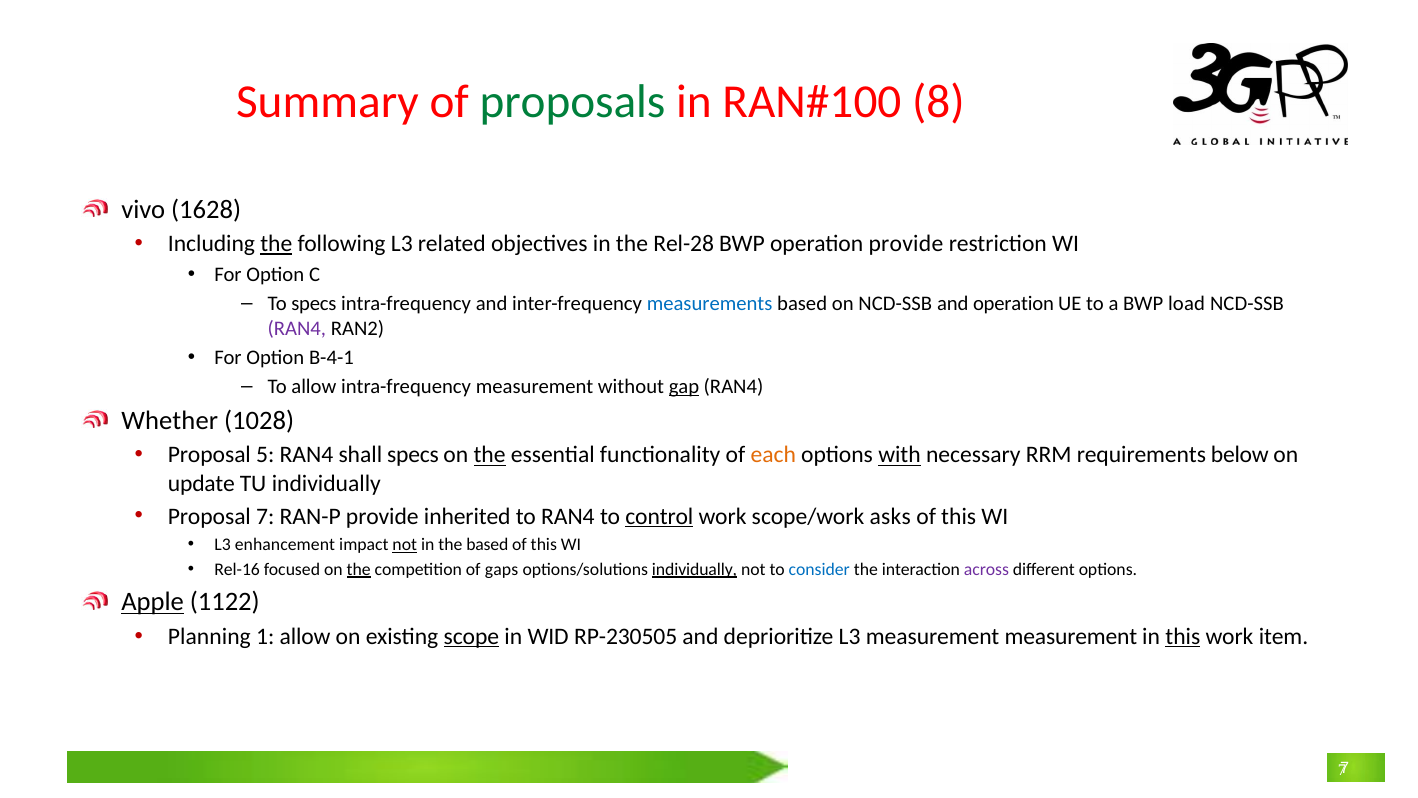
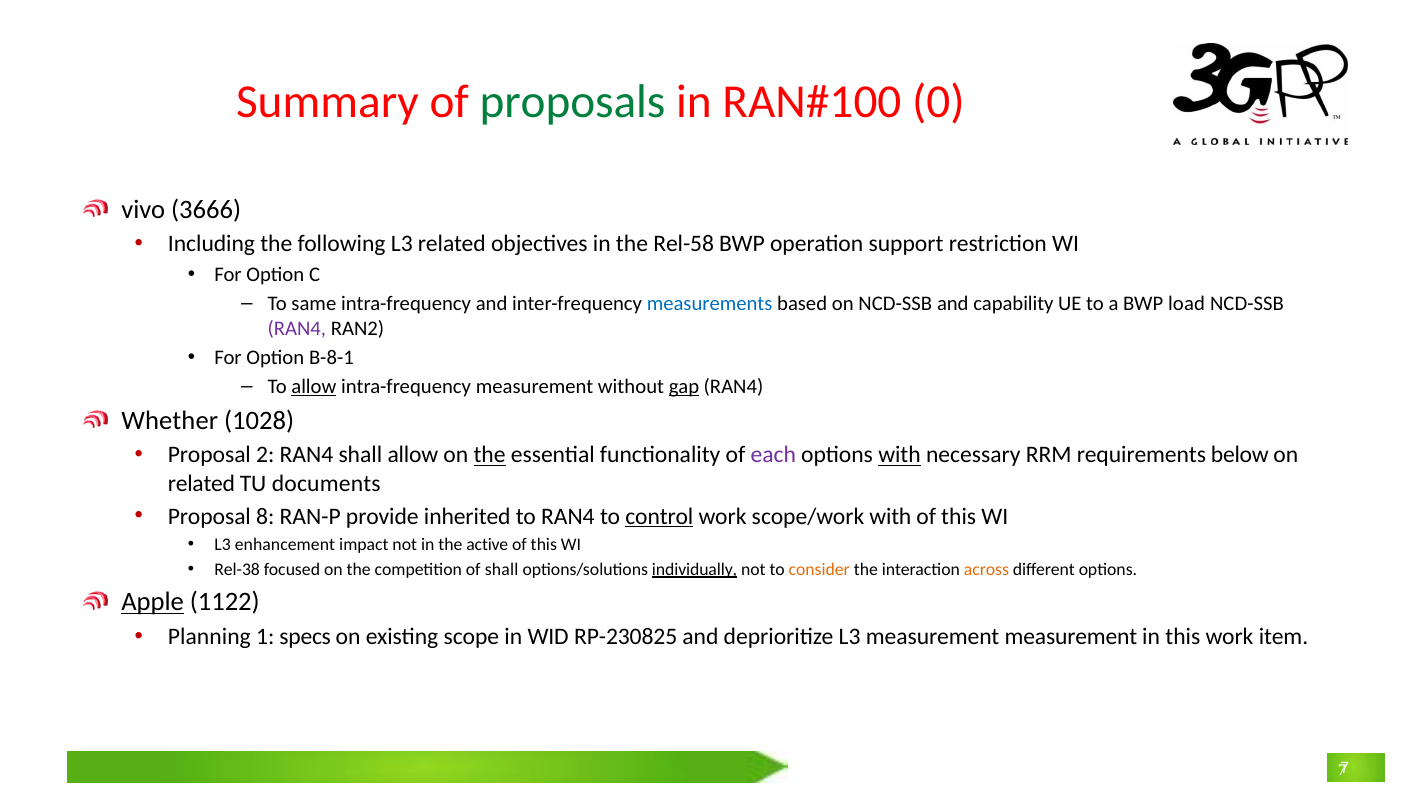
8: 8 -> 0 (938, 102)
1628: 1628 -> 3666 (206, 209)
the underline: present -> none (276, 244)
Rel-28: Rel-28 -> Rel-58 (684, 244)
operation provide: provide -> support (906, 244)
To specs: specs -> same (314, 303)
and operation: operation -> capability (1013, 303)
B-4-1: B-4-1 -> B-8-1 (331, 357)
allow underline: none -> present (314, 386)
5: 5 -> 2 (265, 455)
shall specs: specs -> allow (413, 455)
each colour: orange -> purple (773, 455)
update: update -> related (201, 483)
TU individually: individually -> documents (326, 483)
Proposal 7: 7 -> 8 (265, 516)
scope/work asks: asks -> with (890, 516)
not underline: present -> none (405, 544)
the based: based -> active (487, 544)
Rel-16: Rel-16 -> Rel-38 (237, 569)
the underline: present -> none (359, 569)
of gaps: gaps -> shall (502, 569)
consider colour: blue -> orange (819, 569)
across colour: purple -> orange (986, 569)
1 allow: allow -> specs (305, 636)
scope underline: present -> none (471, 636)
RP-230505: RP-230505 -> RP-230825 (626, 636)
this underline: present -> none (1183, 636)
